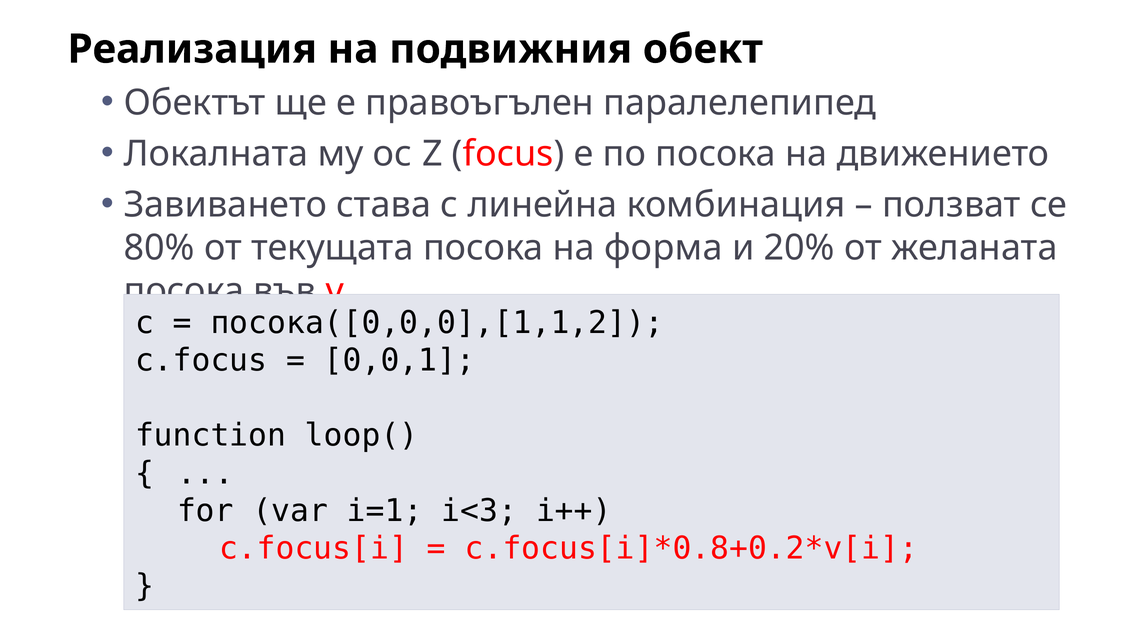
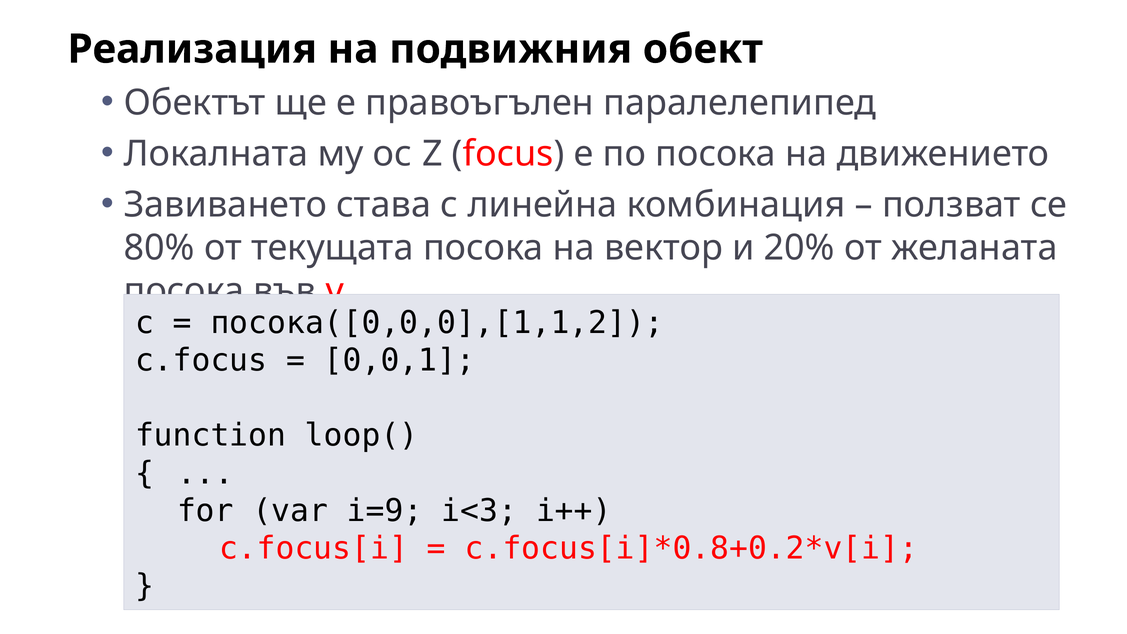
форма: форма -> вектор (664, 248)
i=1: i=1 -> i=9 (385, 511)
